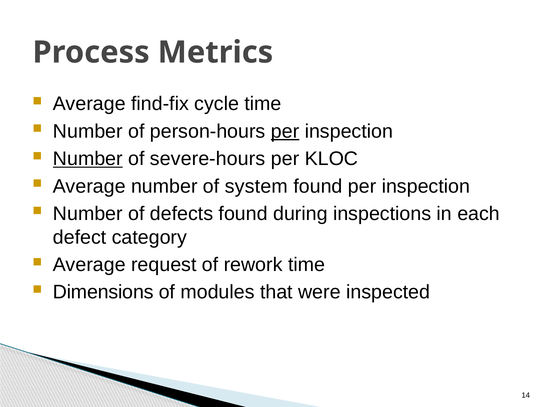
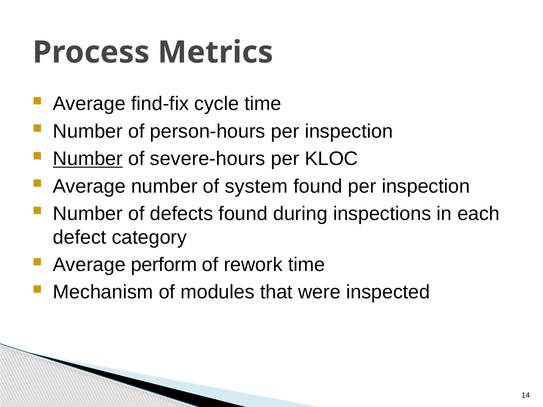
per underline: present -> none (285, 131)
request: request -> perform (164, 265)
Dimensions: Dimensions -> Mechanism (103, 292)
